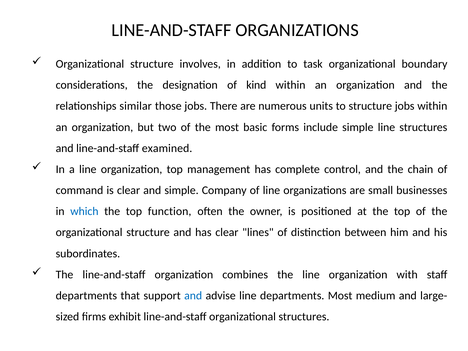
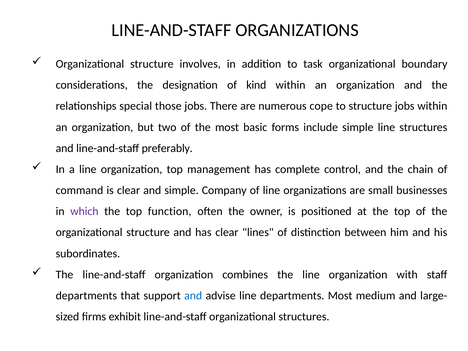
similar: similar -> special (136, 106)
units: units -> cope (321, 106)
examined: examined -> preferably (167, 148)
which colour: blue -> purple (84, 211)
